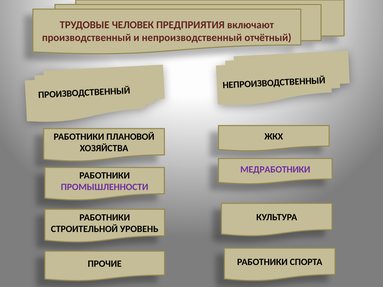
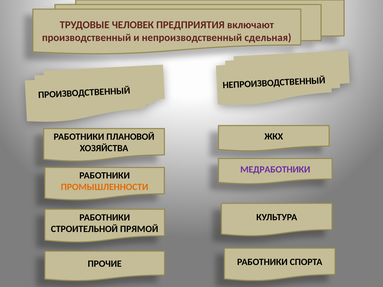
отчётный: отчётный -> сдельная (268, 38)
ПРОМЫШЛЕННОСТИ colour: purple -> orange (105, 187)
УРОВЕНЬ: УРОВЕНЬ -> ПРЯМОЙ (139, 229)
